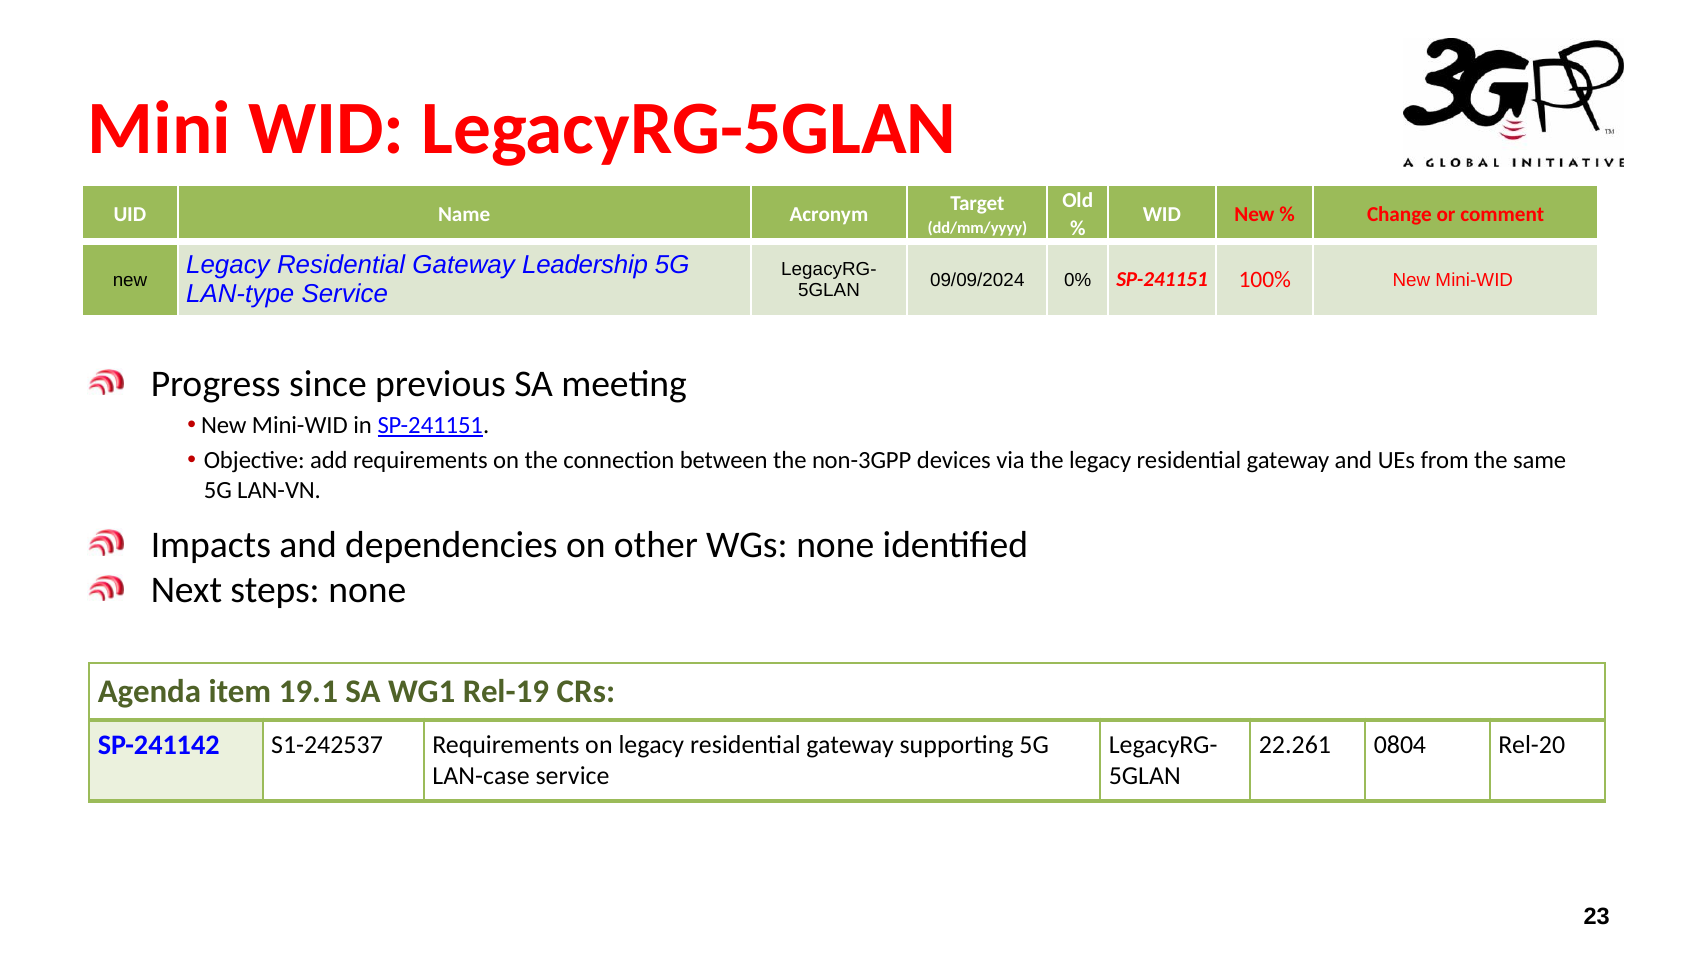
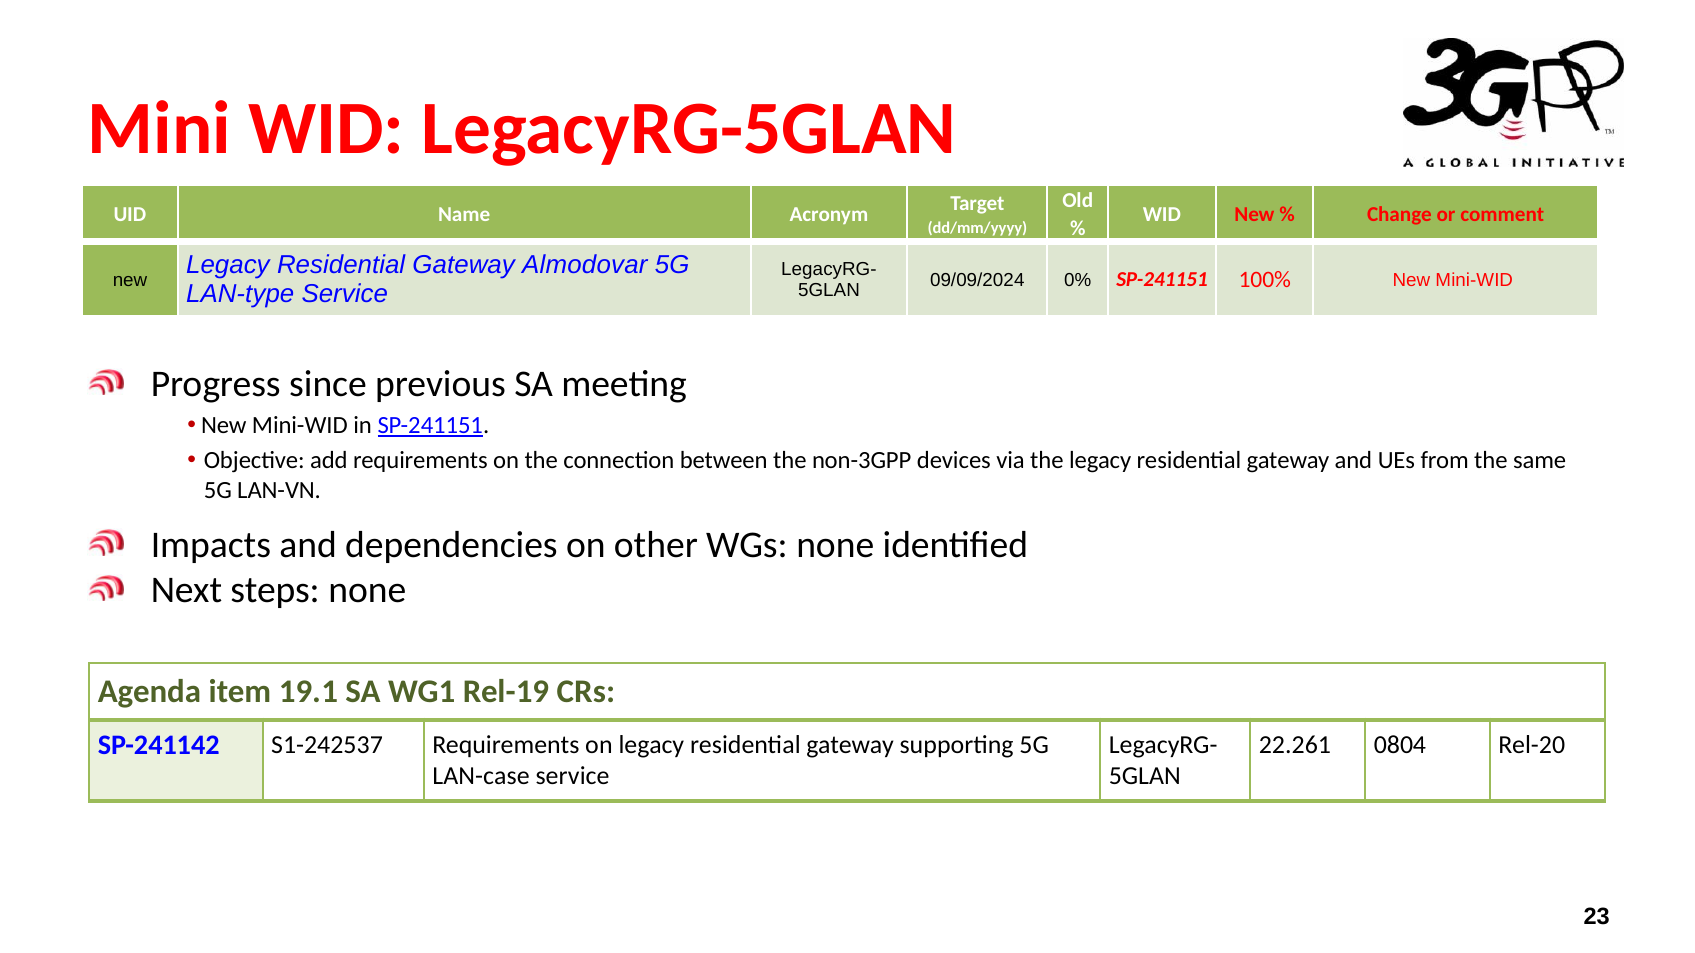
Leadership: Leadership -> Almodovar (585, 265)
